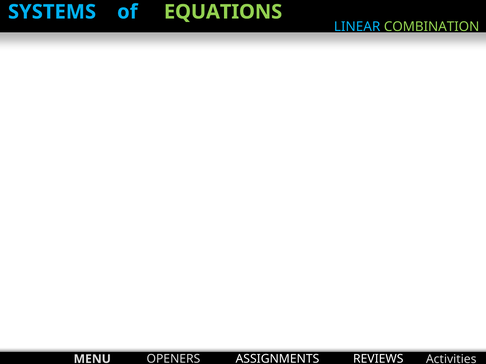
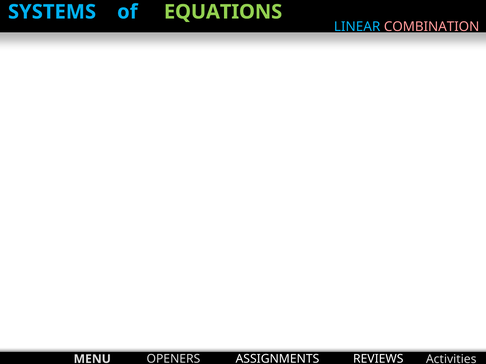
COMBINATION colour: light green -> pink (432, 27)
